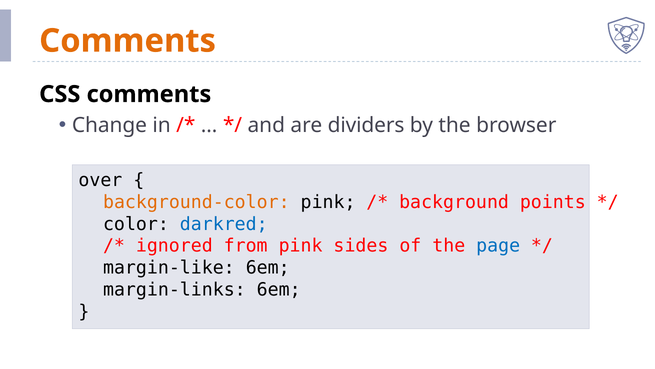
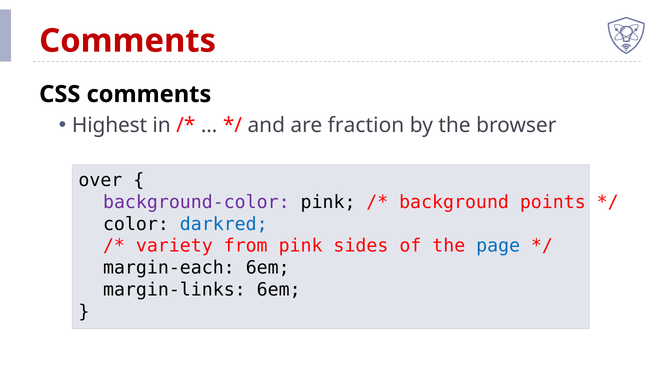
Comments colour: orange -> red (128, 41)
Change: Change -> Highest (110, 125)
dividers: dividers -> fraction (366, 125)
background-color colour: orange -> purple (196, 202)
ignored: ignored -> variety (174, 245)
margin-like: margin-like -> margin-each (169, 267)
